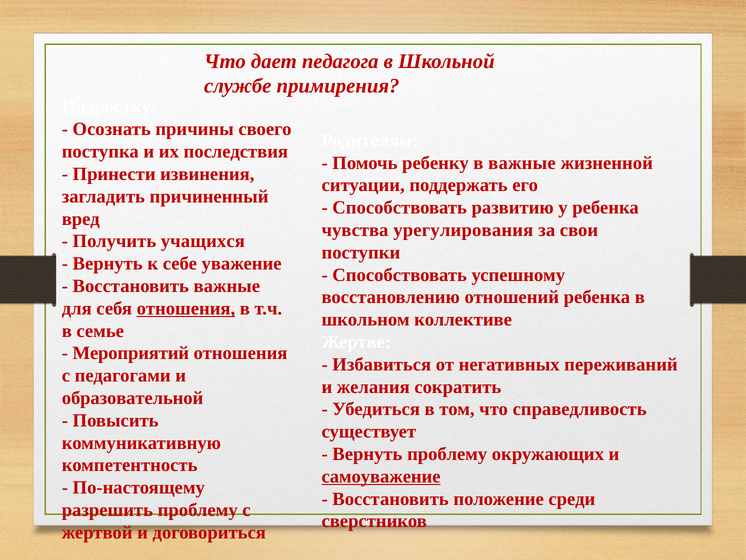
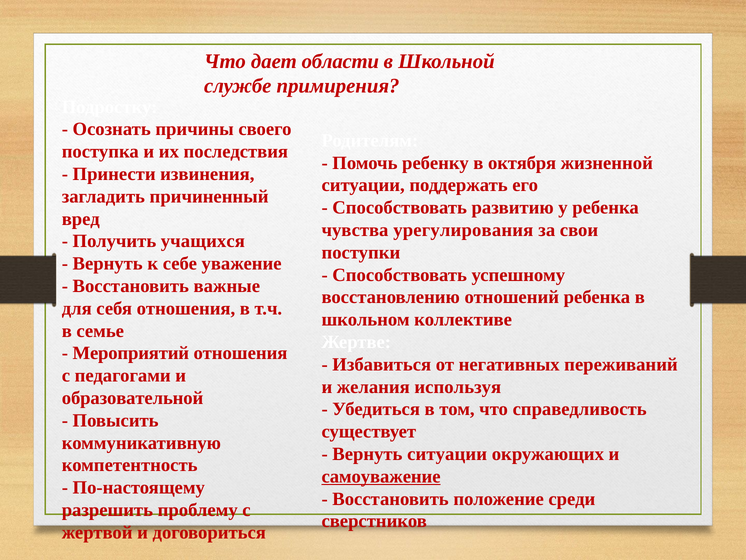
педагога: педагога -> области (340, 61)
в важные: важные -> октября (522, 163)
отношения underline: present -> none (186, 308)
сократить: сократить -> используя (458, 387)
Вернуть проблему: проблему -> ситуации (447, 454)
